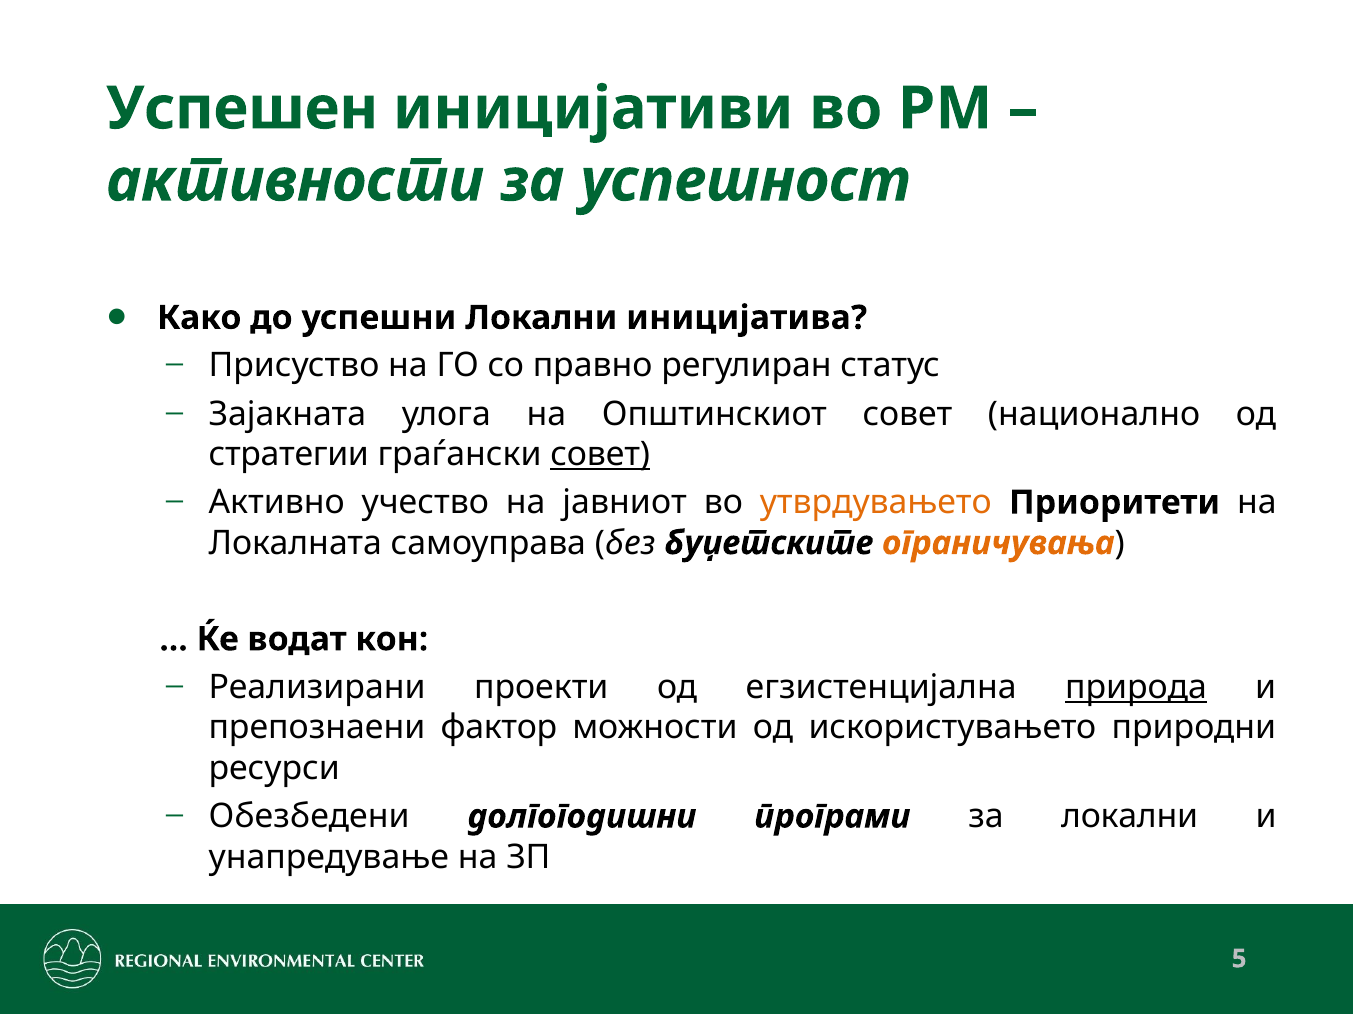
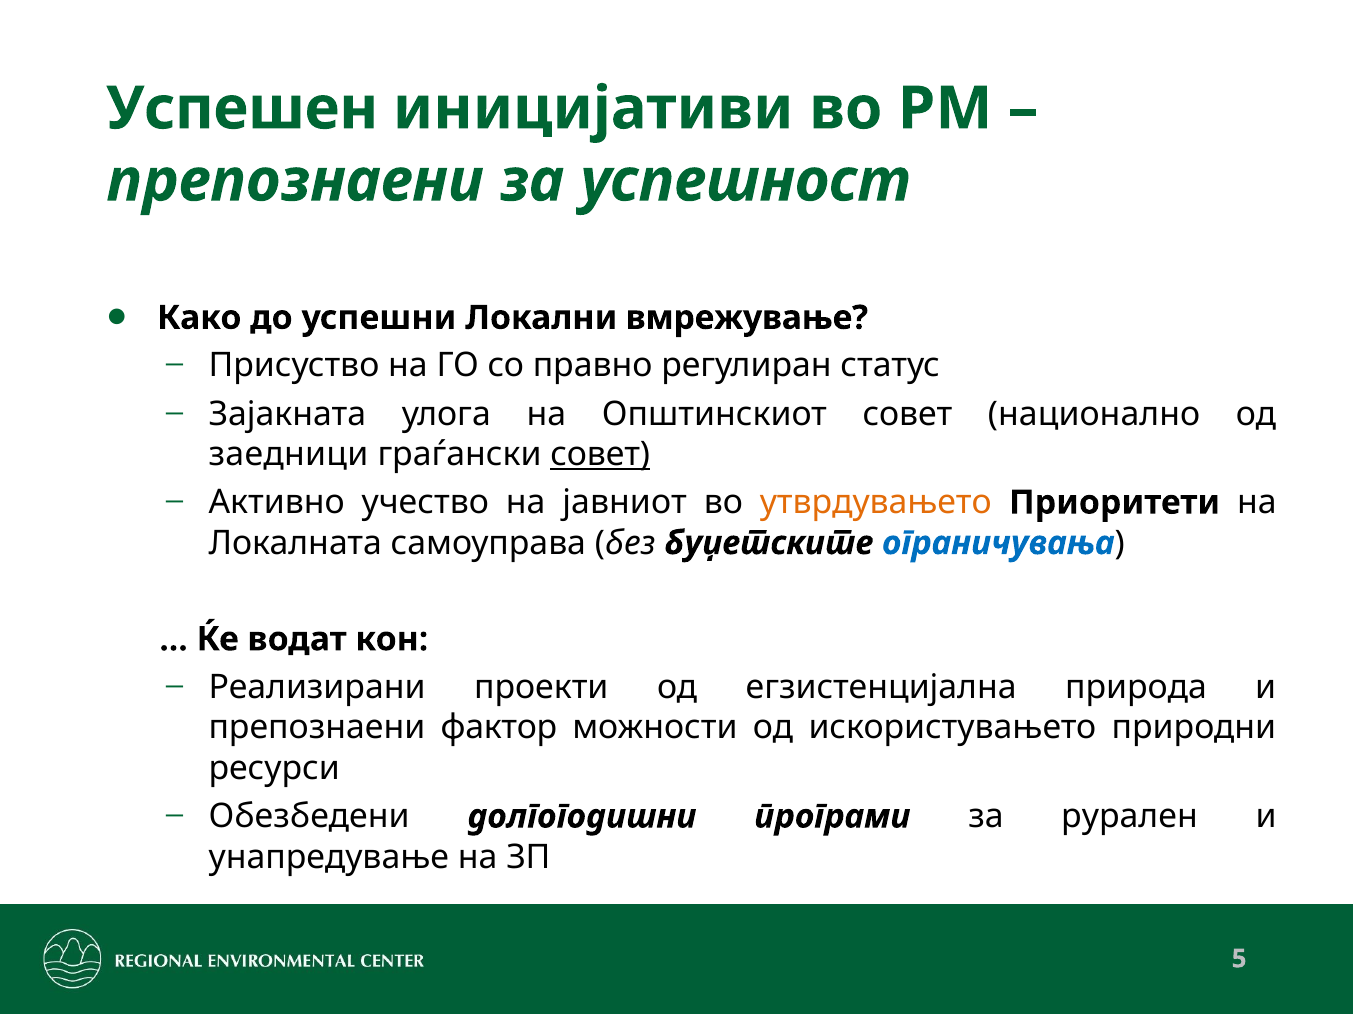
активности: активности -> препознаени (295, 181)
иницијатива: иницијатива -> вмрежување (747, 318)
стратегии: стратегии -> заедници (289, 455)
ограничувања colour: orange -> blue (998, 543)
природа underline: present -> none (1136, 688)
за локални: локални -> рурален (1130, 817)
